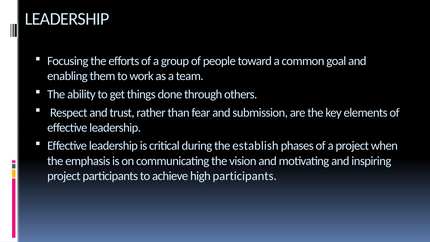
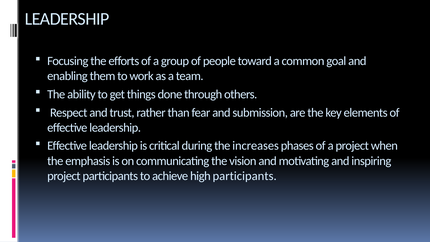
establish: establish -> increases (256, 146)
